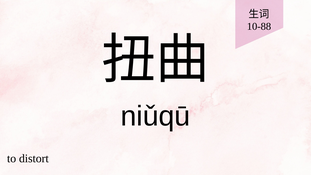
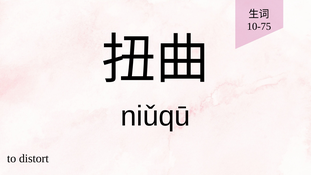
10-88: 10-88 -> 10-75 (259, 27)
